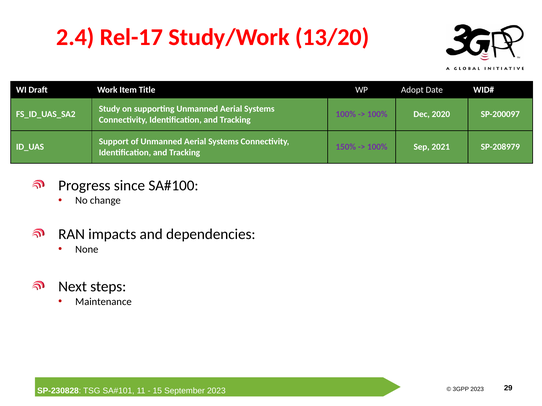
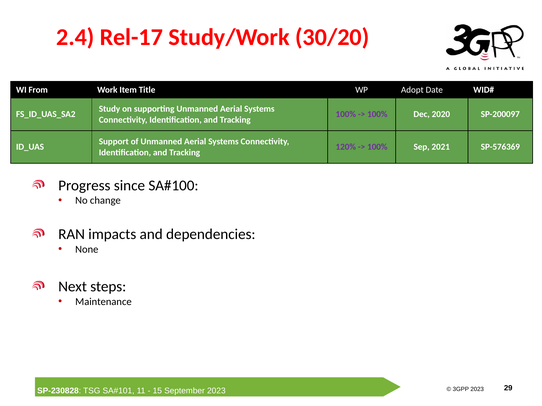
13/20: 13/20 -> 30/20 (332, 37)
Draft: Draft -> From (38, 90)
150%: 150% -> 120% (346, 147)
SP-208979: SP-208979 -> SP-576369 (500, 147)
